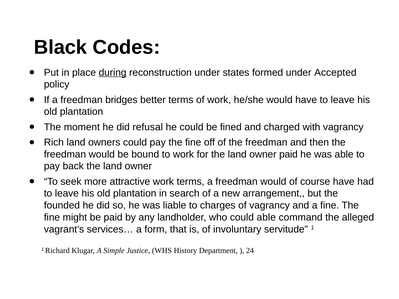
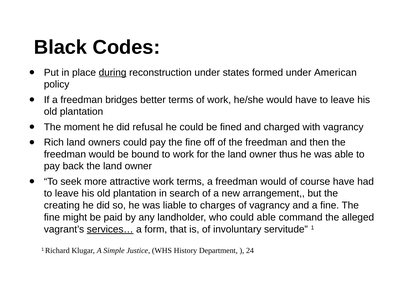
Accepted: Accepted -> American (335, 73)
owner paid: paid -> thus (288, 154)
founded: founded -> creating (62, 206)
services… underline: none -> present (110, 229)
